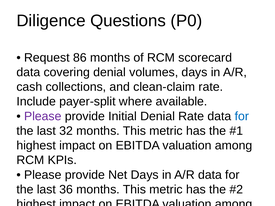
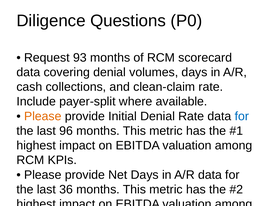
86: 86 -> 93 (80, 58)
Please colour: purple -> orange (43, 116)
32: 32 -> 96 (66, 131)
